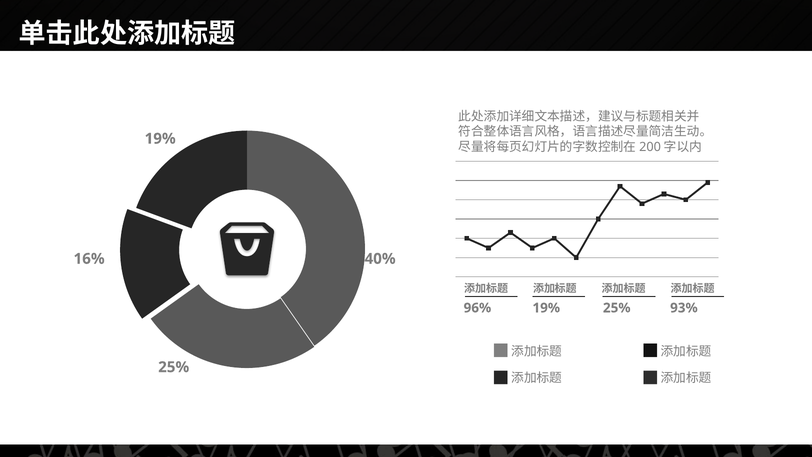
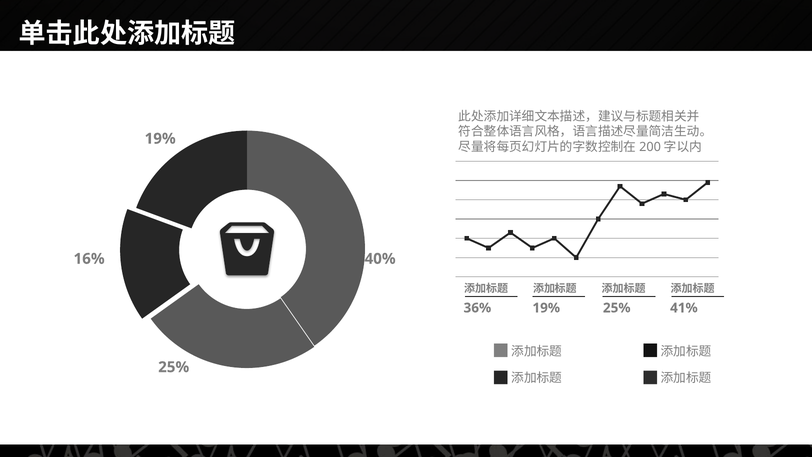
96%: 96% -> 36% (477, 308)
93%: 93% -> 41% (684, 308)
